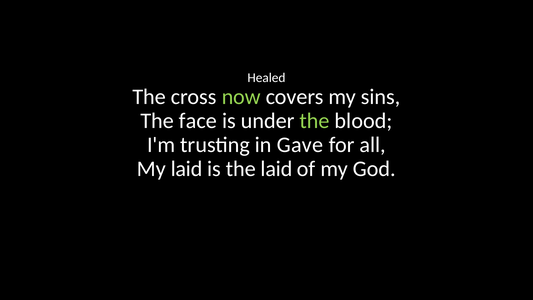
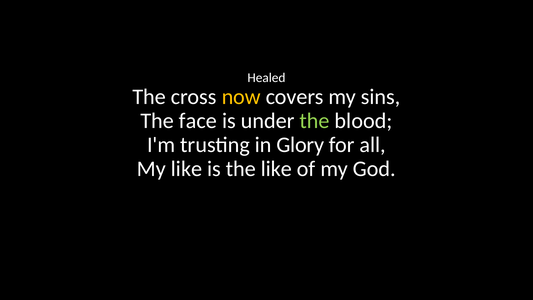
now colour: light green -> yellow (241, 97)
Gave: Gave -> Glory (300, 145)
My laid: laid -> like (187, 169)
the laid: laid -> like (276, 169)
